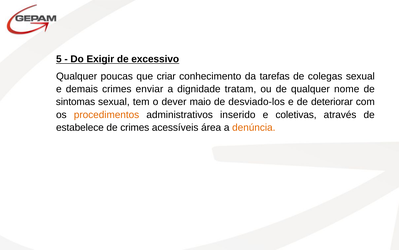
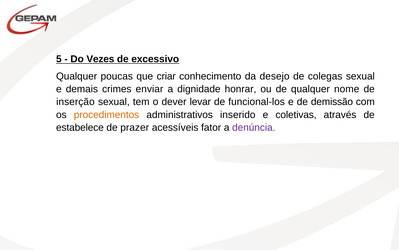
Exigir: Exigir -> Vezes (100, 59)
tarefas: tarefas -> desejo (275, 76)
tratam: tratam -> honrar (241, 89)
sintomas: sintomas -> inserção (75, 102)
maio: maio -> levar (200, 102)
desviado-los: desviado-los -> funcional-los (257, 102)
deteriorar: deteriorar -> demissão (332, 102)
de crimes: crimes -> prazer (135, 127)
área: área -> fator (211, 127)
denúncia colour: orange -> purple (254, 127)
